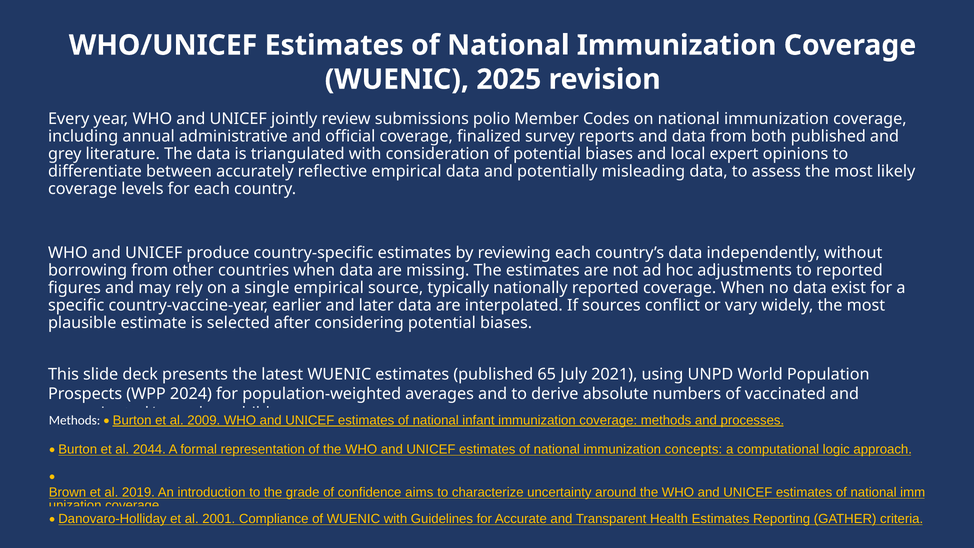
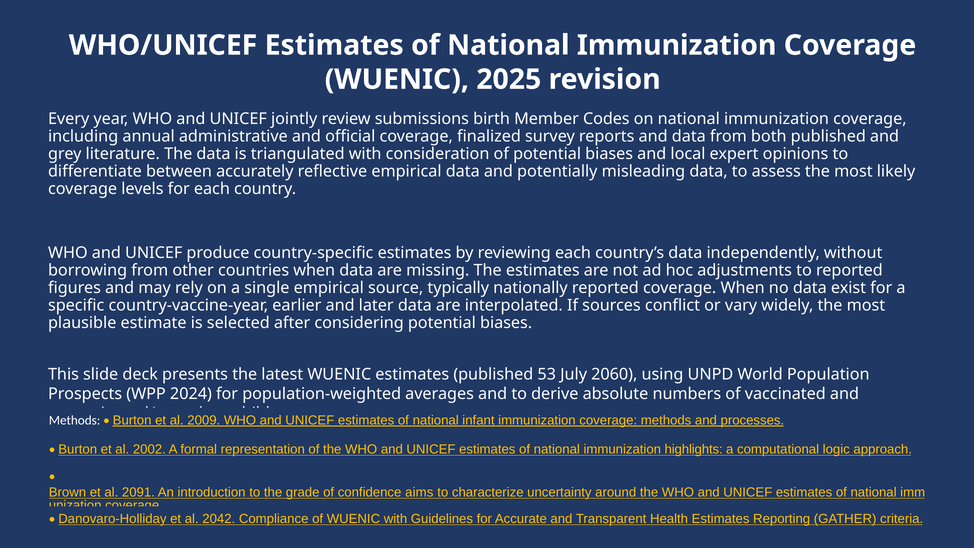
polio: polio -> birth (492, 119)
65: 65 -> 53 (547, 374)
2021: 2021 -> 2060 (614, 374)
2044: 2044 -> 2002 (149, 449)
concepts: concepts -> highlights (694, 449)
2019: 2019 -> 2091 (138, 492)
2001: 2001 -> 2042 (219, 519)
